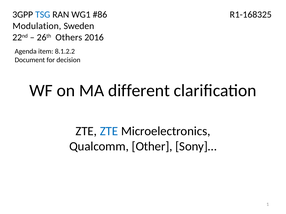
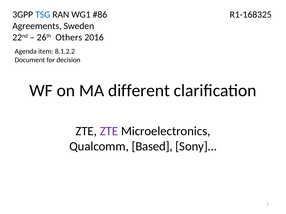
Modulation: Modulation -> Agreements (37, 26)
ZTE colour: blue -> purple (109, 131)
Other: Other -> Based (152, 147)
